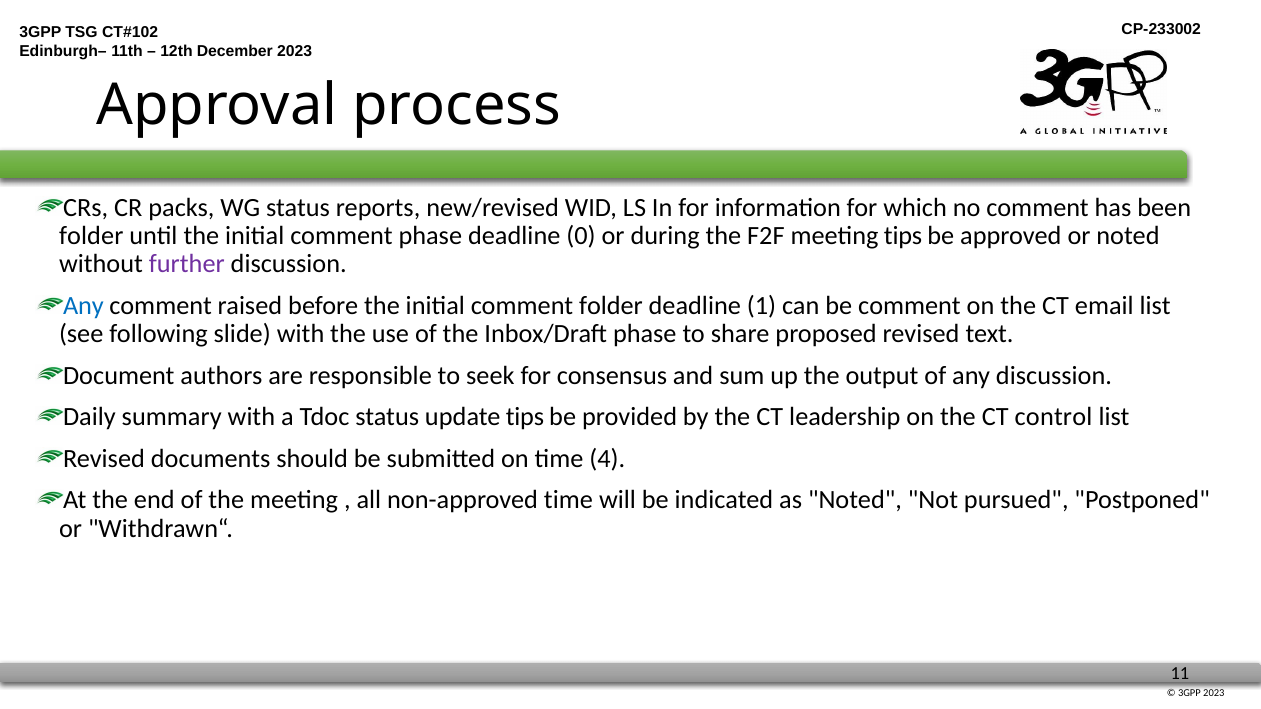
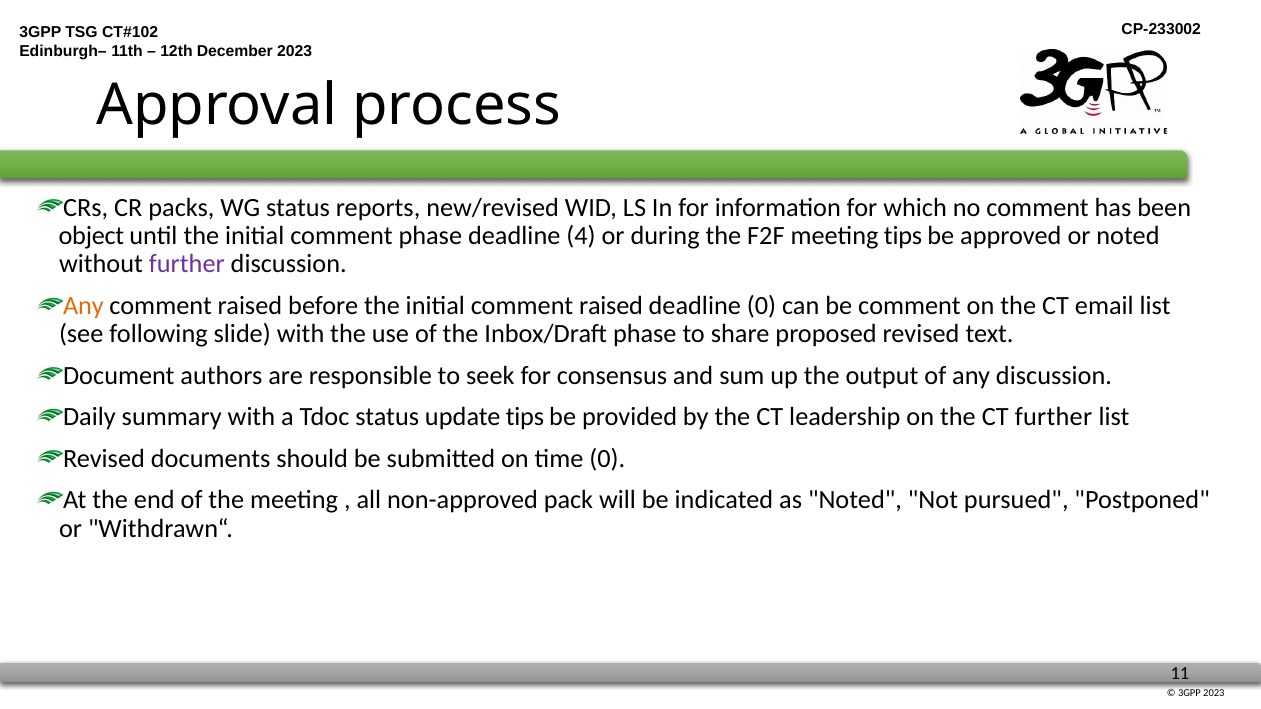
folder: folder -> object (91, 236)
0: 0 -> 4 (581, 236)
Any colour: blue -> orange (83, 306)
initial comment folder: folder -> raised (611, 306)
deadline 1: 1 -> 0 (762, 306)
CT control: control -> further (1053, 417)
time 4: 4 -> 0 (607, 459)
non-approved time: time -> pack (569, 500)
